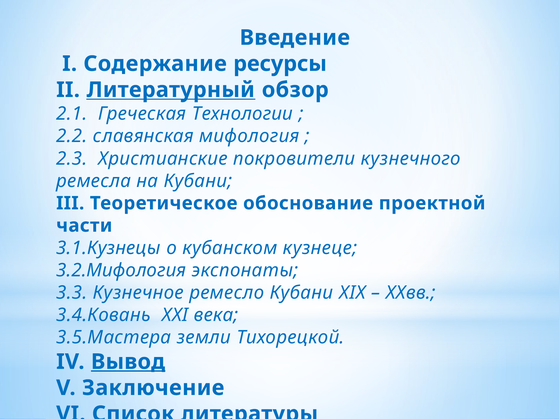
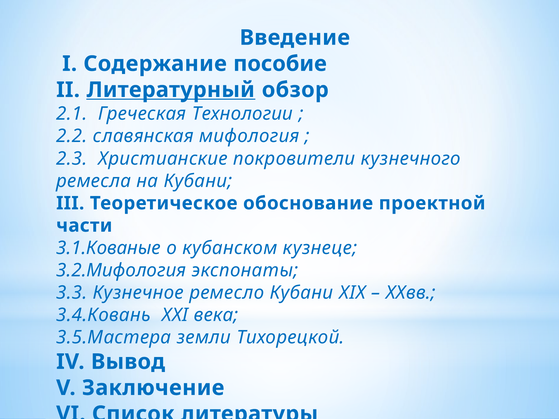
ресурсы: ресурсы -> пособие (280, 64)
3.1.Кузнецы: 3.1.Кузнецы -> 3.1.Кованые (108, 248)
Вывод underline: present -> none (128, 362)
